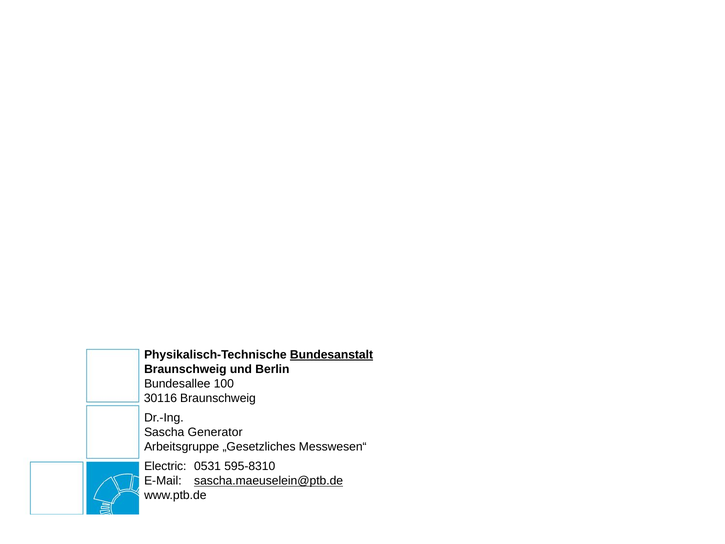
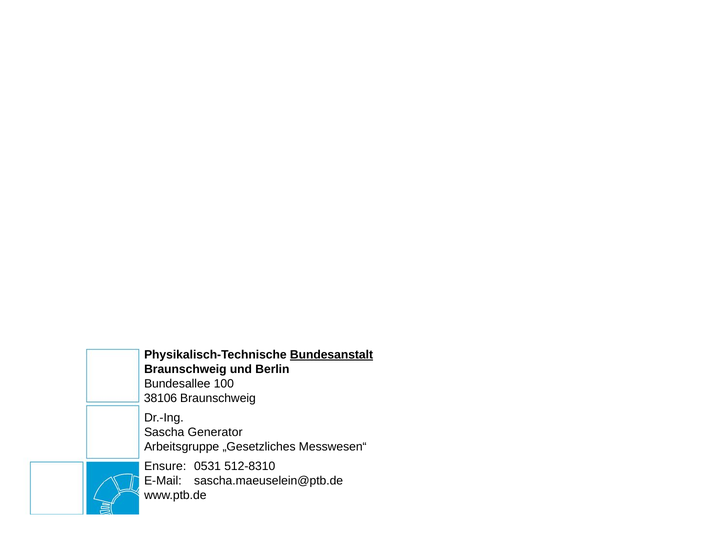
30116: 30116 -> 38106 (161, 398)
Electric: Electric -> Ensure (165, 466)
595-8310: 595-8310 -> 512-8310 (250, 466)
sascha.maeuselein@ptb.de underline: present -> none (269, 481)
